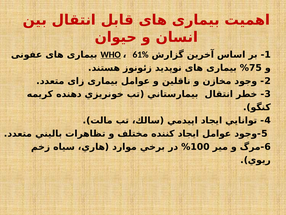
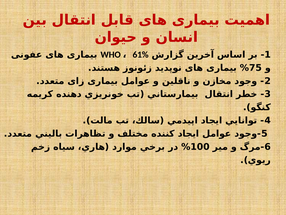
WHO underline: present -> none (111, 55)
